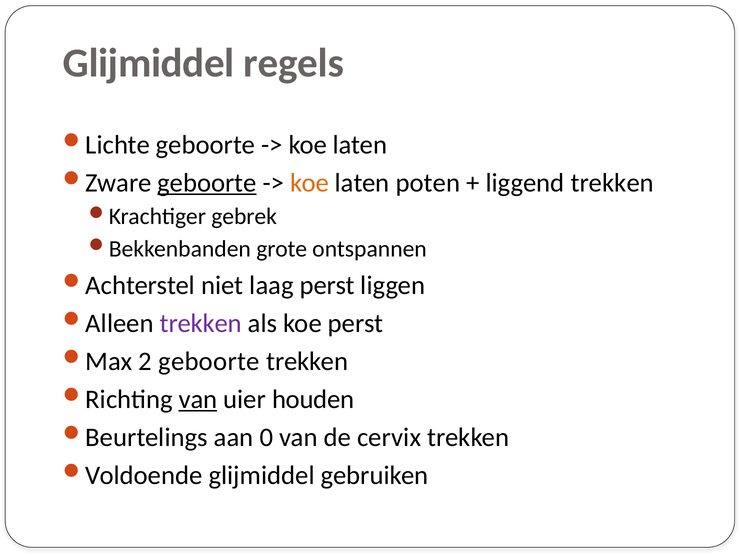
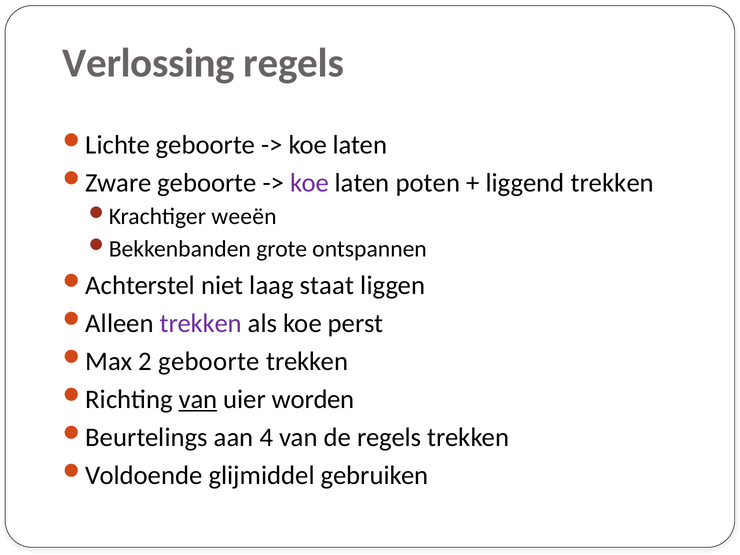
Glijmiddel: Glijmiddel -> Verlossing (149, 63)
geboorte underline: present -> none (207, 183)
koe colour: orange -> purple (310, 183)
gebrek: gebrek -> weeën (244, 217)
laag perst: perst -> staat (327, 285)
houden: houden -> worden (313, 399)
0: 0 -> 4 (266, 437)
de cervix: cervix -> regels (389, 437)
